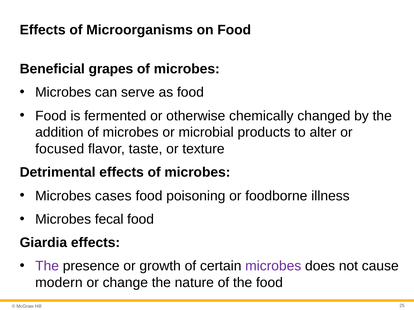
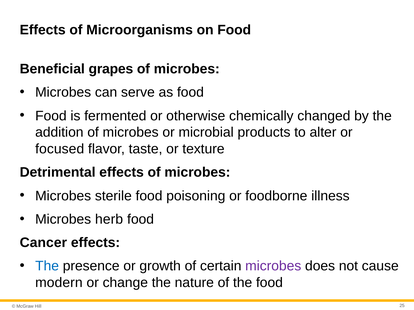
cases: cases -> sterile (113, 196)
fecal: fecal -> herb (109, 220)
Giardia: Giardia -> Cancer (43, 243)
The colour: purple -> blue (47, 267)
